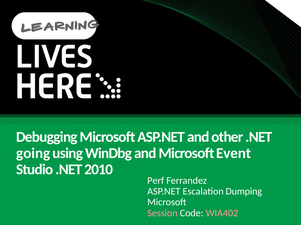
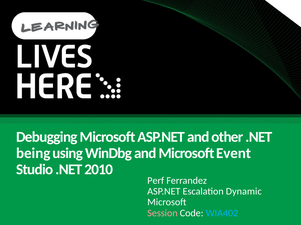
going: going -> being (33, 154)
Dumping: Dumping -> Dynamic (244, 192)
WIA402 colour: pink -> light blue (222, 214)
